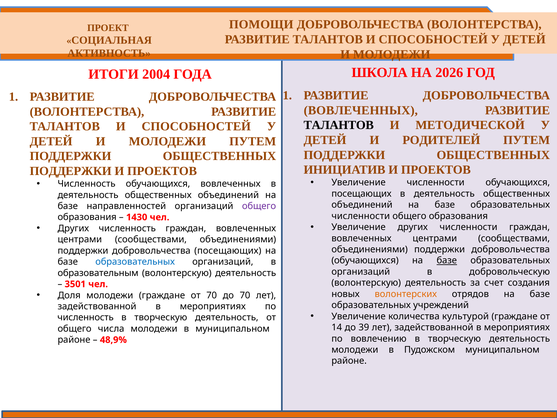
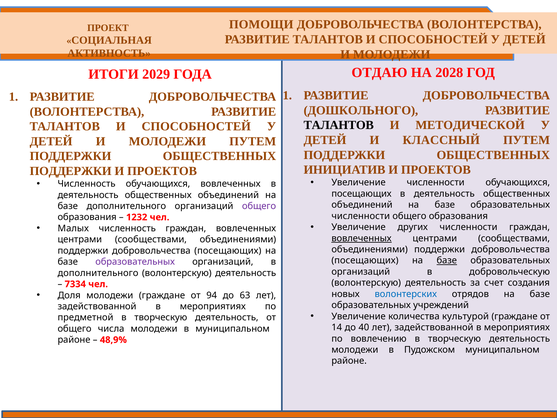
ШКОЛА: ШКОЛА -> ОТДАЮ (379, 73)
2026: 2026 -> 2028 (449, 73)
2004: 2004 -> 2029 (156, 74)
ВОВЛЕЧЕННЫХ: ВОВЛЕЧЕННЫХ -> ДОШКОЛЬНОГО (361, 110)
РОДИТЕЛЕЙ: РОДИТЕЛЕЙ -> КЛАССНЫЙ (441, 140)
базе направленностей: направленностей -> дополнительного (126, 206)
1430: 1430 -> 1232 (137, 217)
Других: Других -> Малых (73, 228)
вовлеченных underline: none -> present (361, 238)
обучающихся: обучающихся -> посещающих (365, 260)
образовательных colour: blue -> purple (135, 262)
образовательным: образовательным -> дополнительного (98, 273)
3501: 3501 -> 7334 (75, 284)
от 70: 70 -> 94 (212, 295)
до 70: 70 -> 63 (245, 295)
волонтерских colour: orange -> blue (406, 294)
численность: численность -> предметной (85, 317)
39: 39 -> 40 (364, 327)
